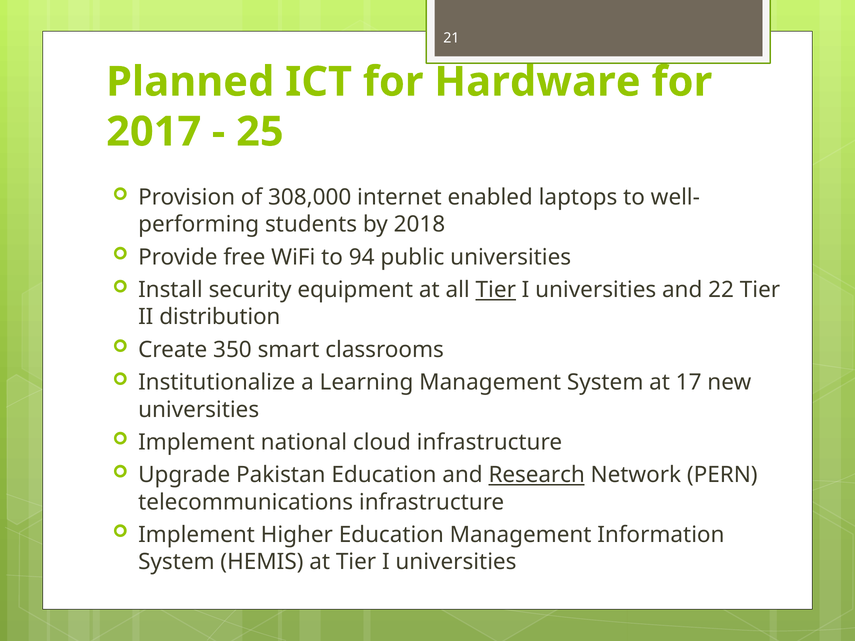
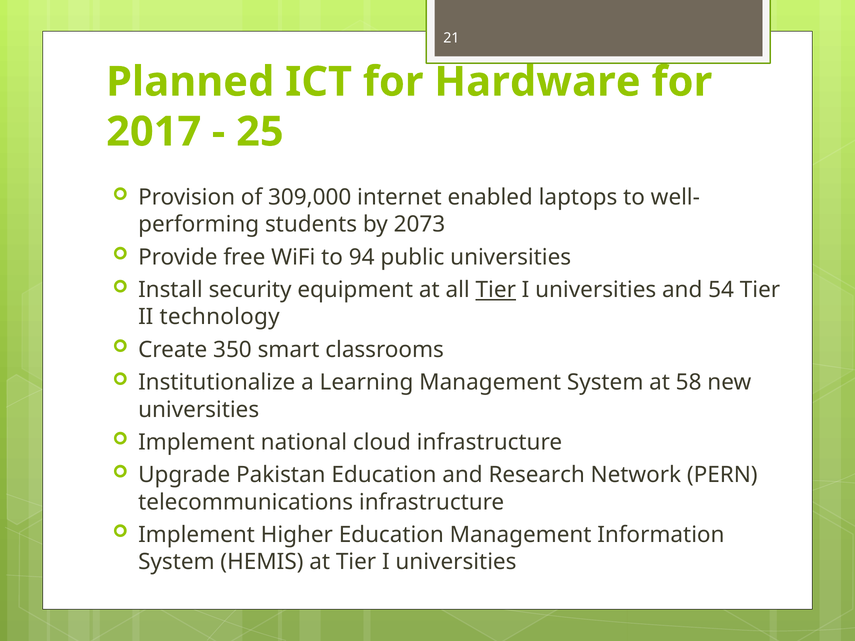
308,000: 308,000 -> 309,000 (310, 198)
2018: 2018 -> 2073 (419, 225)
22: 22 -> 54 (721, 290)
distribution: distribution -> technology (220, 317)
17: 17 -> 58 (689, 383)
Research underline: present -> none (537, 475)
